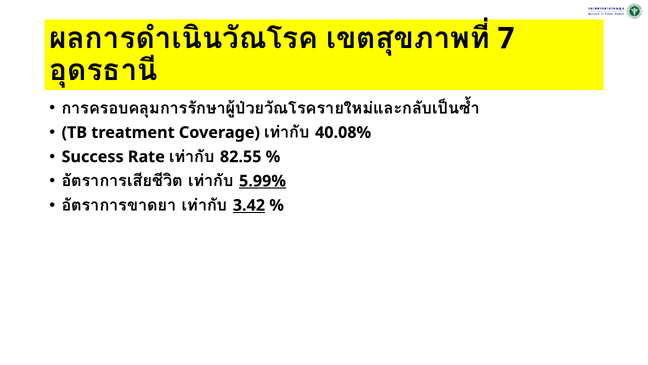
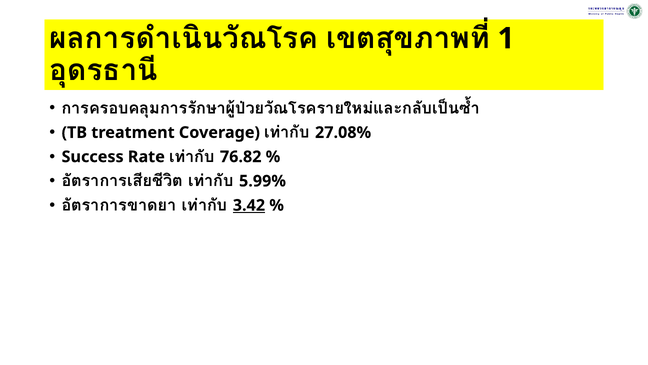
7: 7 -> 1 (506, 38)
40.08%: 40.08% -> 27.08% (343, 132)
82.55: 82.55 -> 76.82 (241, 157)
5.99% underline: present -> none (262, 181)
